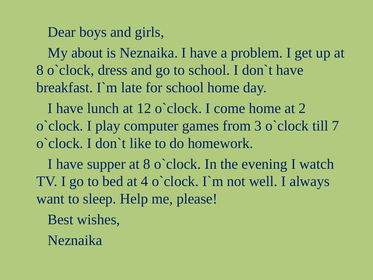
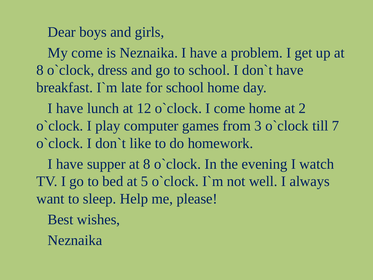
My about: about -> come (87, 53)
4: 4 -> 5 (145, 181)
